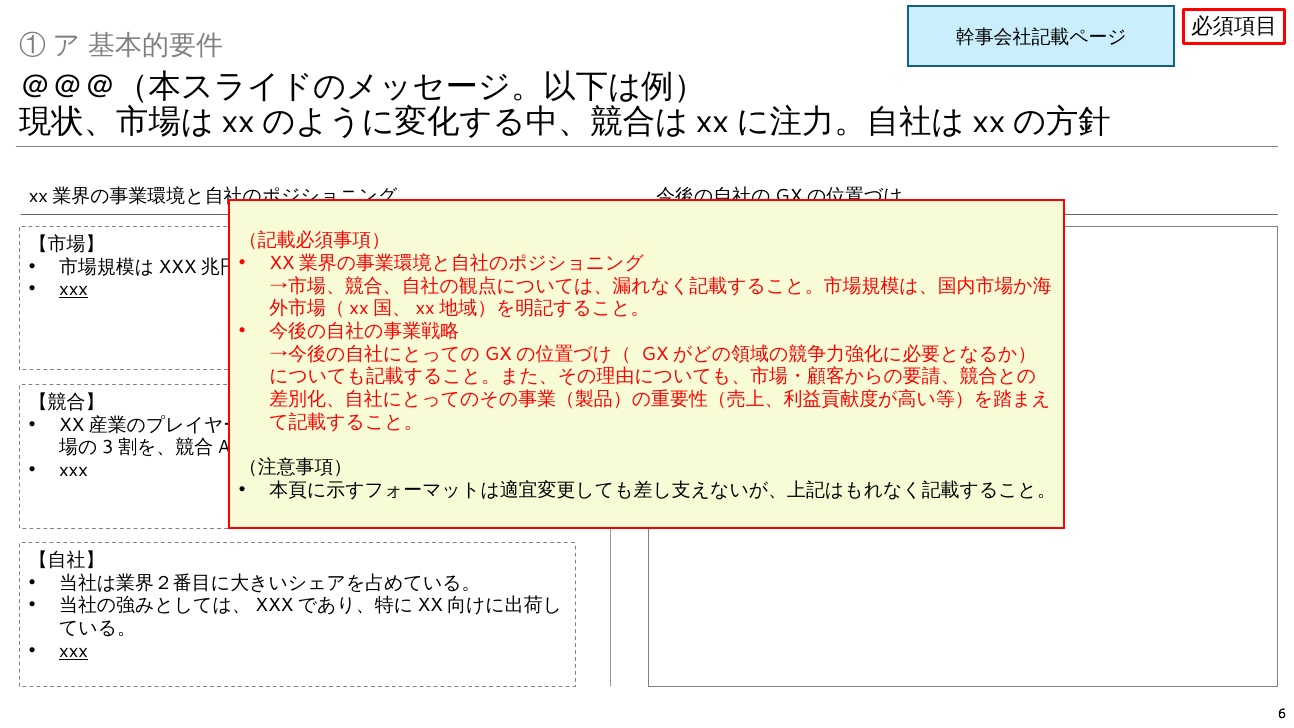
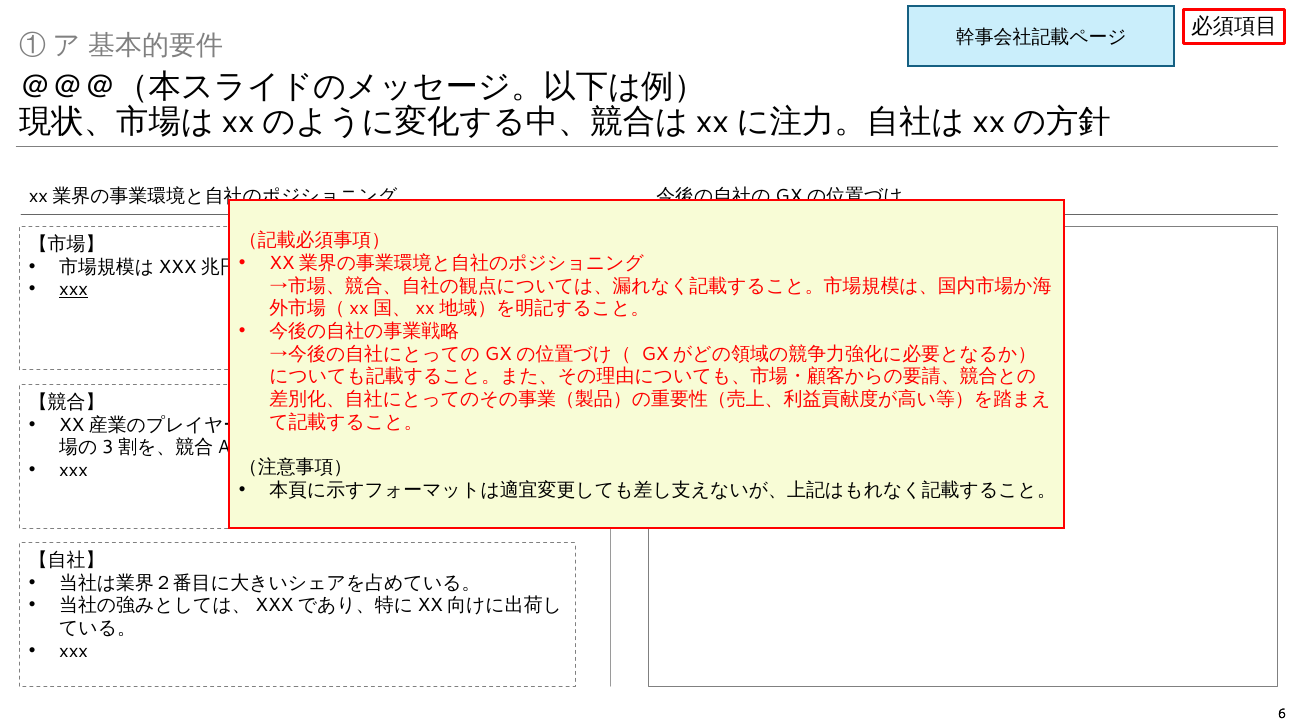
xxx underline: present -> none (74, 651)
